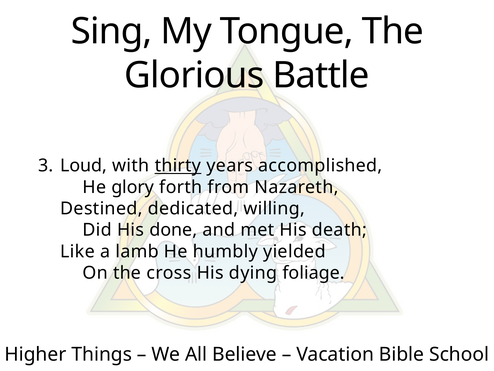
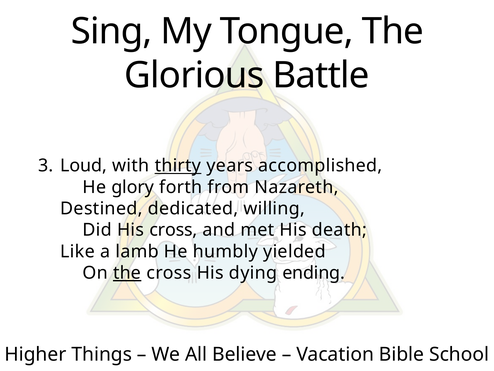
His done: done -> cross (173, 230)
the underline: none -> present (127, 273)
foliage: foliage -> ending (314, 273)
